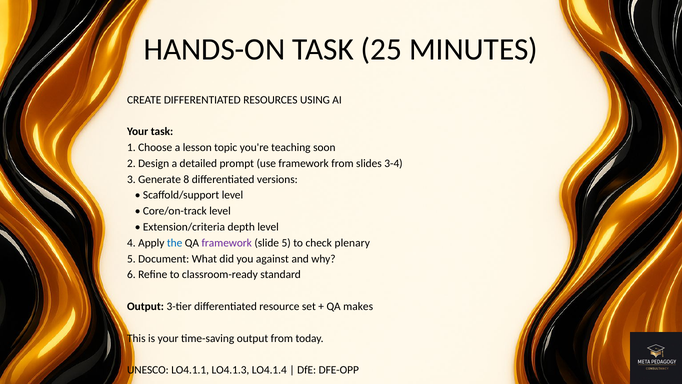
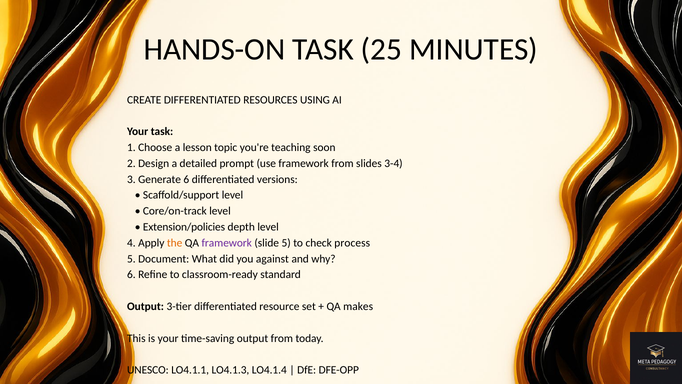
Generate 8: 8 -> 6 (186, 179)
Extension/criteria: Extension/criteria -> Extension/policies (184, 227)
the colour: blue -> orange (175, 243)
plenary: plenary -> process (352, 243)
